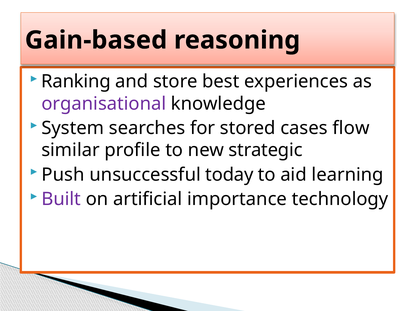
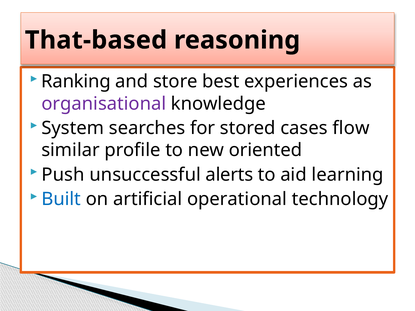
Gain-based: Gain-based -> That-based (96, 40)
strategic: strategic -> oriented (266, 150)
today: today -> alerts (229, 175)
Built colour: purple -> blue (61, 199)
importance: importance -> operational (237, 199)
